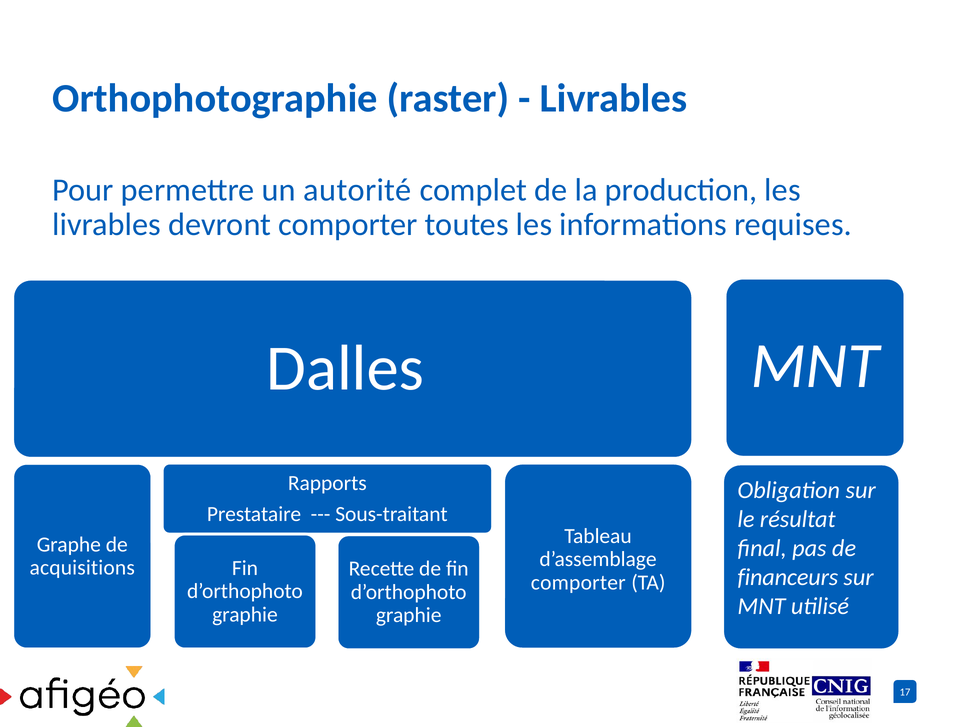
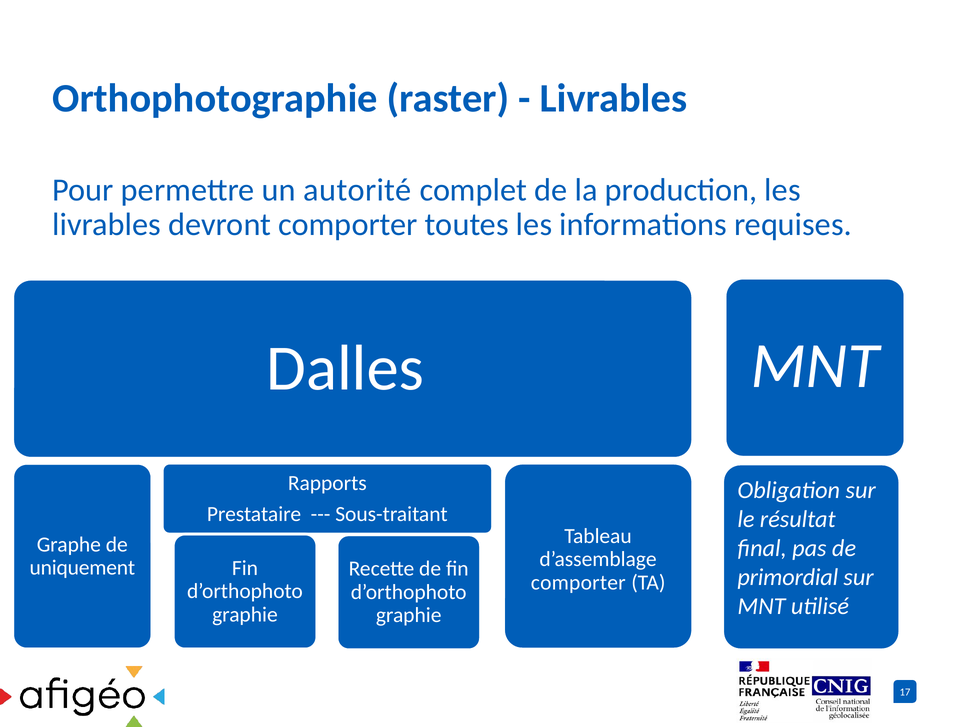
acquisitions: acquisitions -> uniquement (82, 568)
financeurs: financeurs -> primordial (788, 578)
